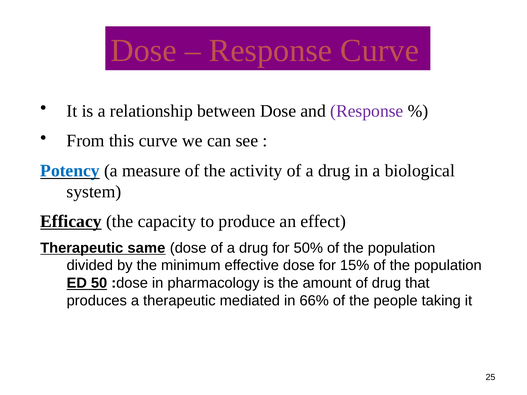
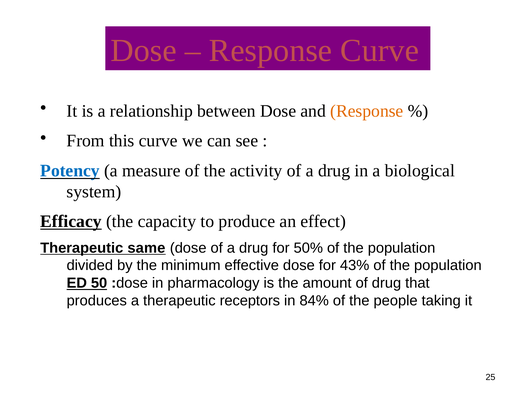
Response colour: purple -> orange (367, 111)
15%: 15% -> 43% (355, 266)
mediated: mediated -> receptors (250, 301)
66%: 66% -> 84% (314, 301)
